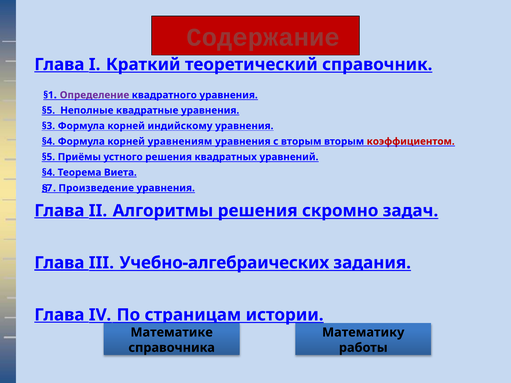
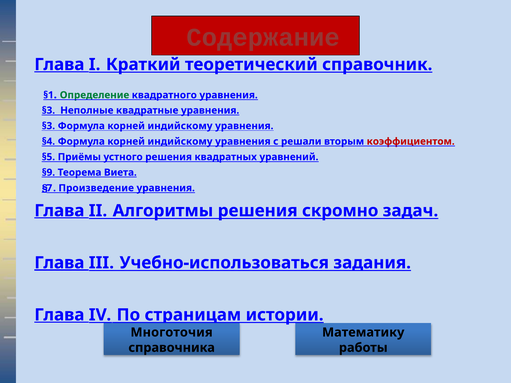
Определение colour: purple -> green (95, 95)
§5: §5 -> §3 (48, 110)
§4 Формула корней уравнениям: уравнениям -> индийскому (180, 142)
с вторым: вторым -> решали (301, 142)
§4: §4 -> §9 (48, 173)
Учебно-алгебраических: Учебно-алгебраических -> Учебно-использоваться (224, 263)
Математике: Математике -> Многоточия (172, 333)
